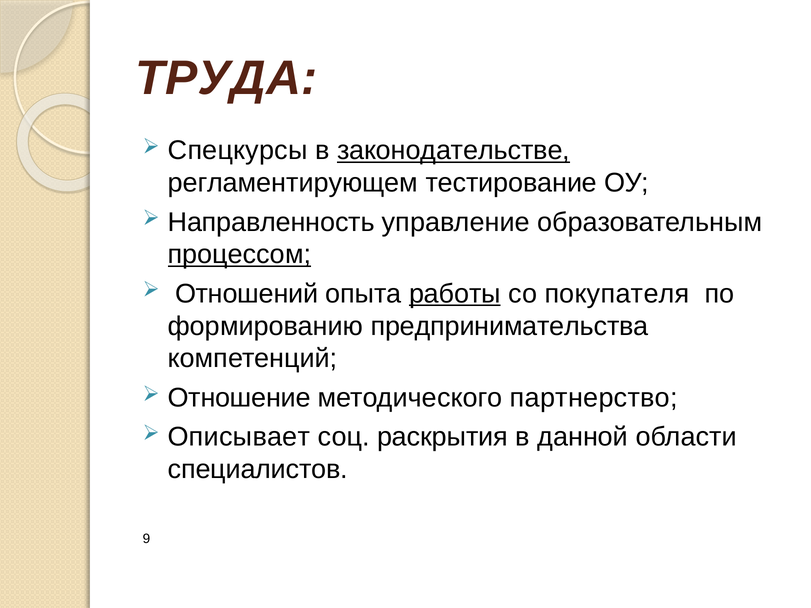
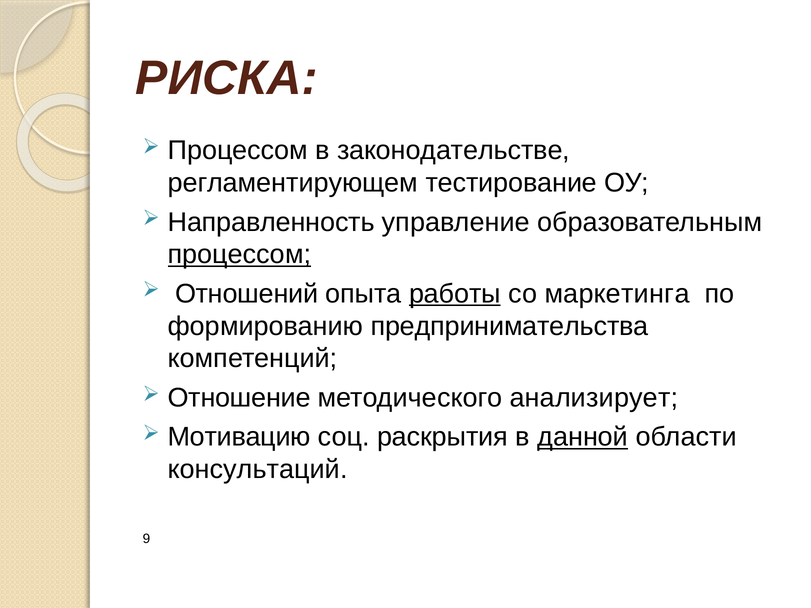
ТРУДА: ТРУДА -> РИСКА (227, 78)
Спецкурсы: Спецкурсы -> Процессом (238, 151)
законодательстве underline: present -> none (453, 151)
покупателя: покупателя -> маркетинга (617, 294)
партнерство: партнерство -> анализирует (594, 398)
Описывает: Описывает -> Мотивацию (239, 437)
данной underline: none -> present (583, 437)
специалистов: специалистов -> консультаций (258, 470)
